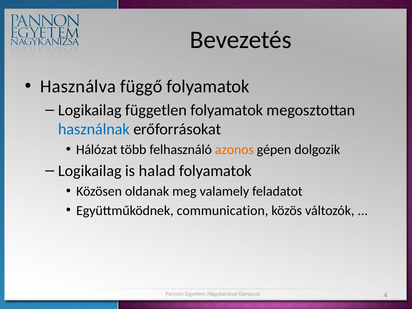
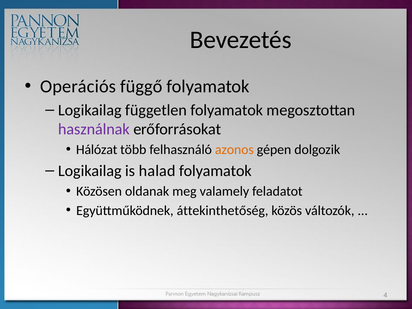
Használva: Használva -> Operációs (78, 86)
használnak colour: blue -> purple (94, 129)
communication: communication -> áttekinthetőség (223, 211)
